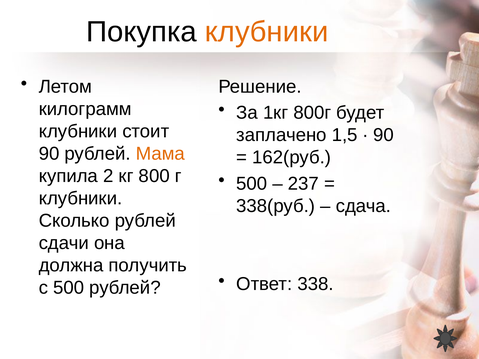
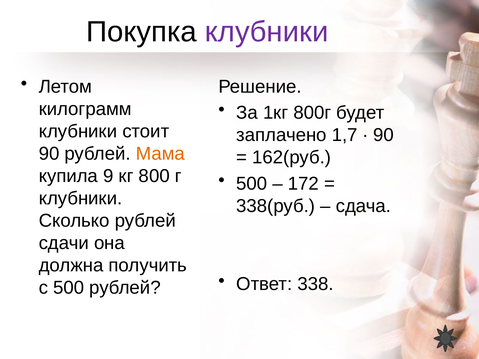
клубники colour: orange -> purple (267, 32)
1,5: 1,5 -> 1,7 (345, 135)
2: 2 -> 9 (108, 176)
237: 237 -> 172 (303, 184)
